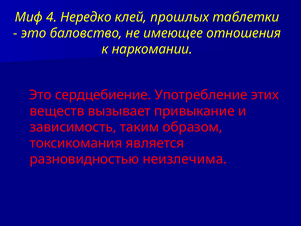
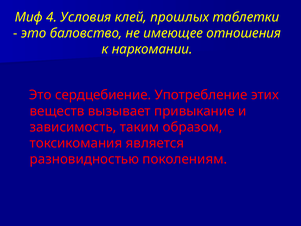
Нередко: Нередко -> Условия (86, 17)
неизлечима: неизлечима -> поколениям (185, 159)
